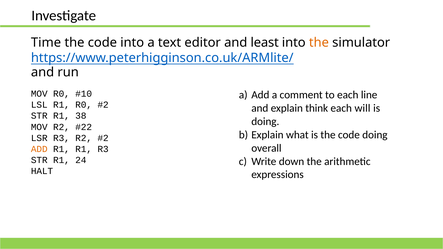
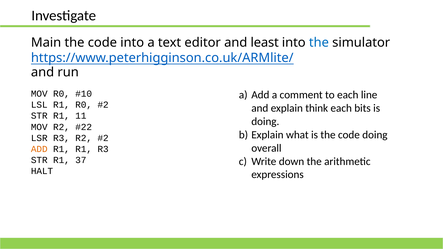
Time: Time -> Main (46, 43)
the colour: orange -> blue (319, 43)
will: will -> bits (363, 108)
38: 38 -> 11 (81, 116)
24: 24 -> 37 (81, 160)
